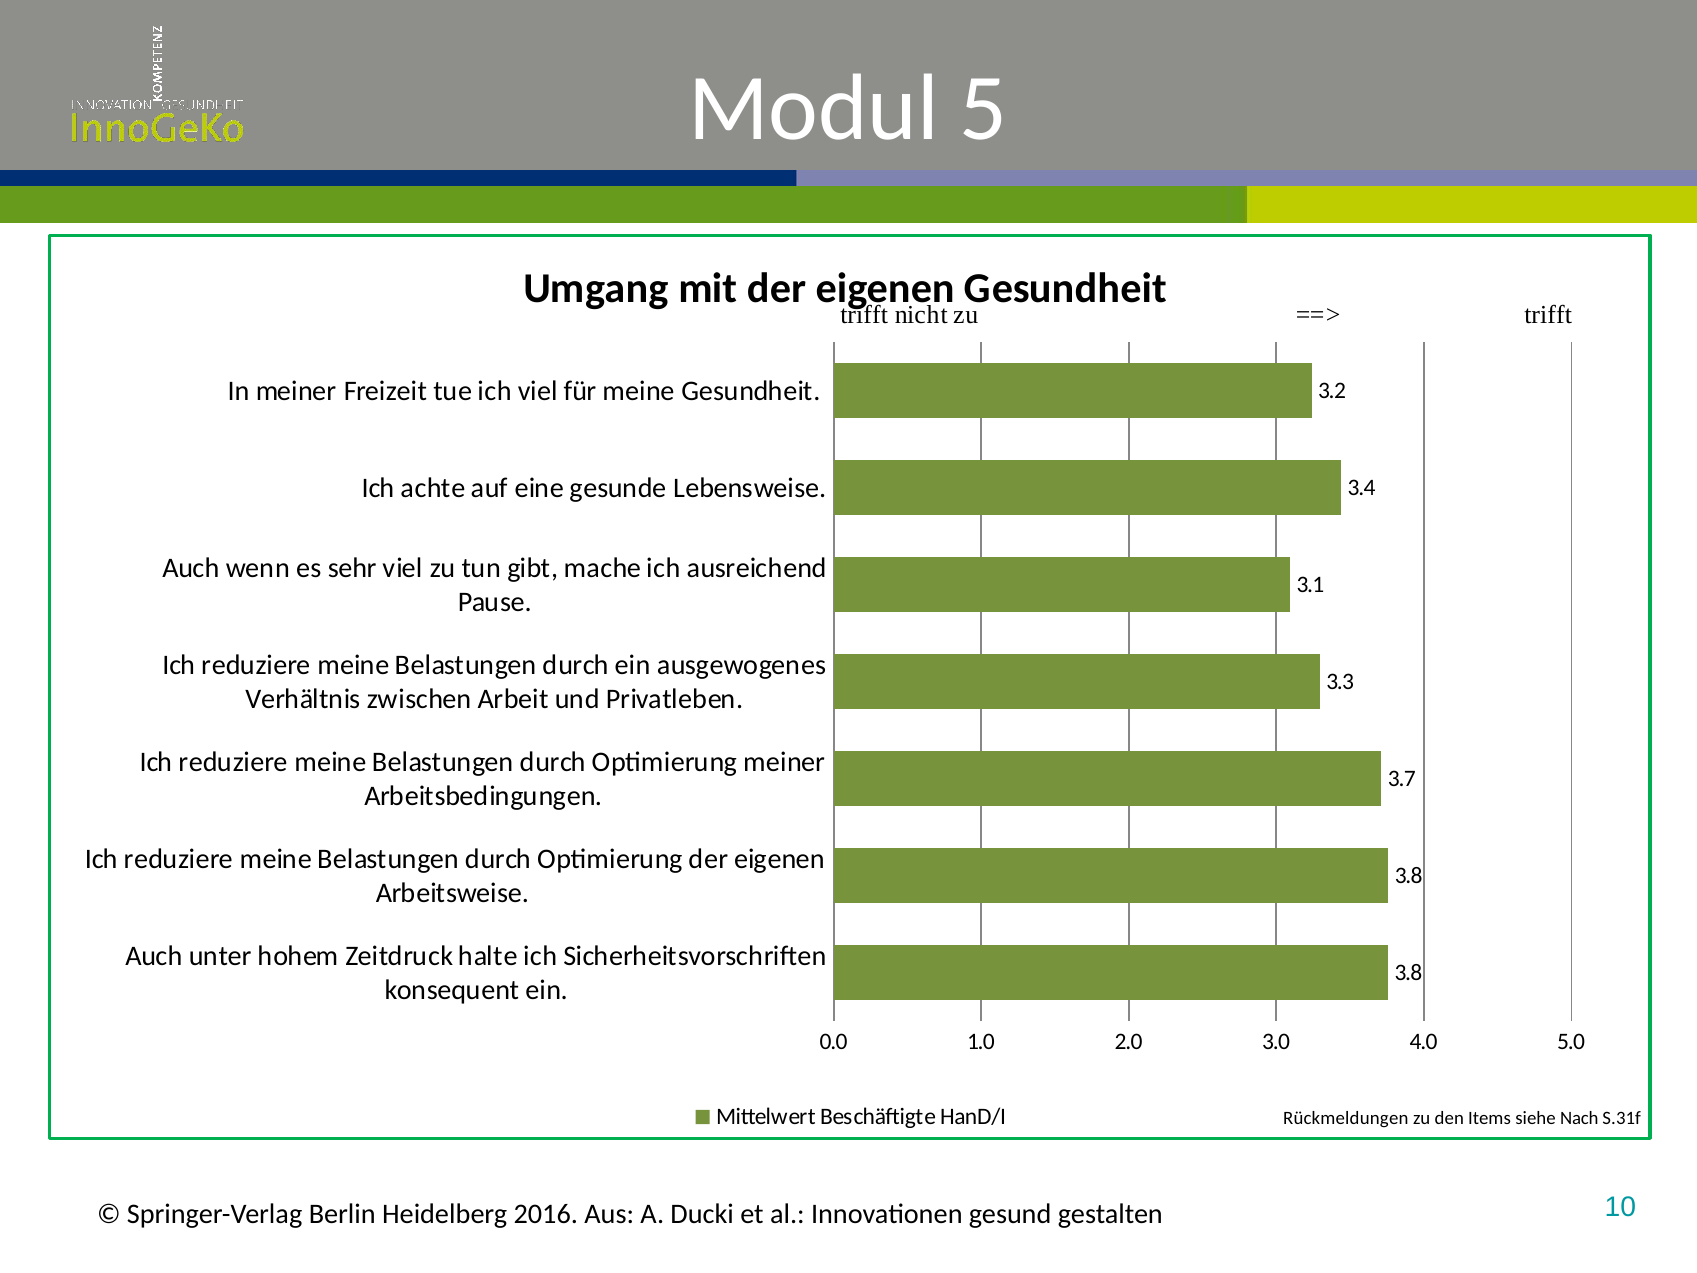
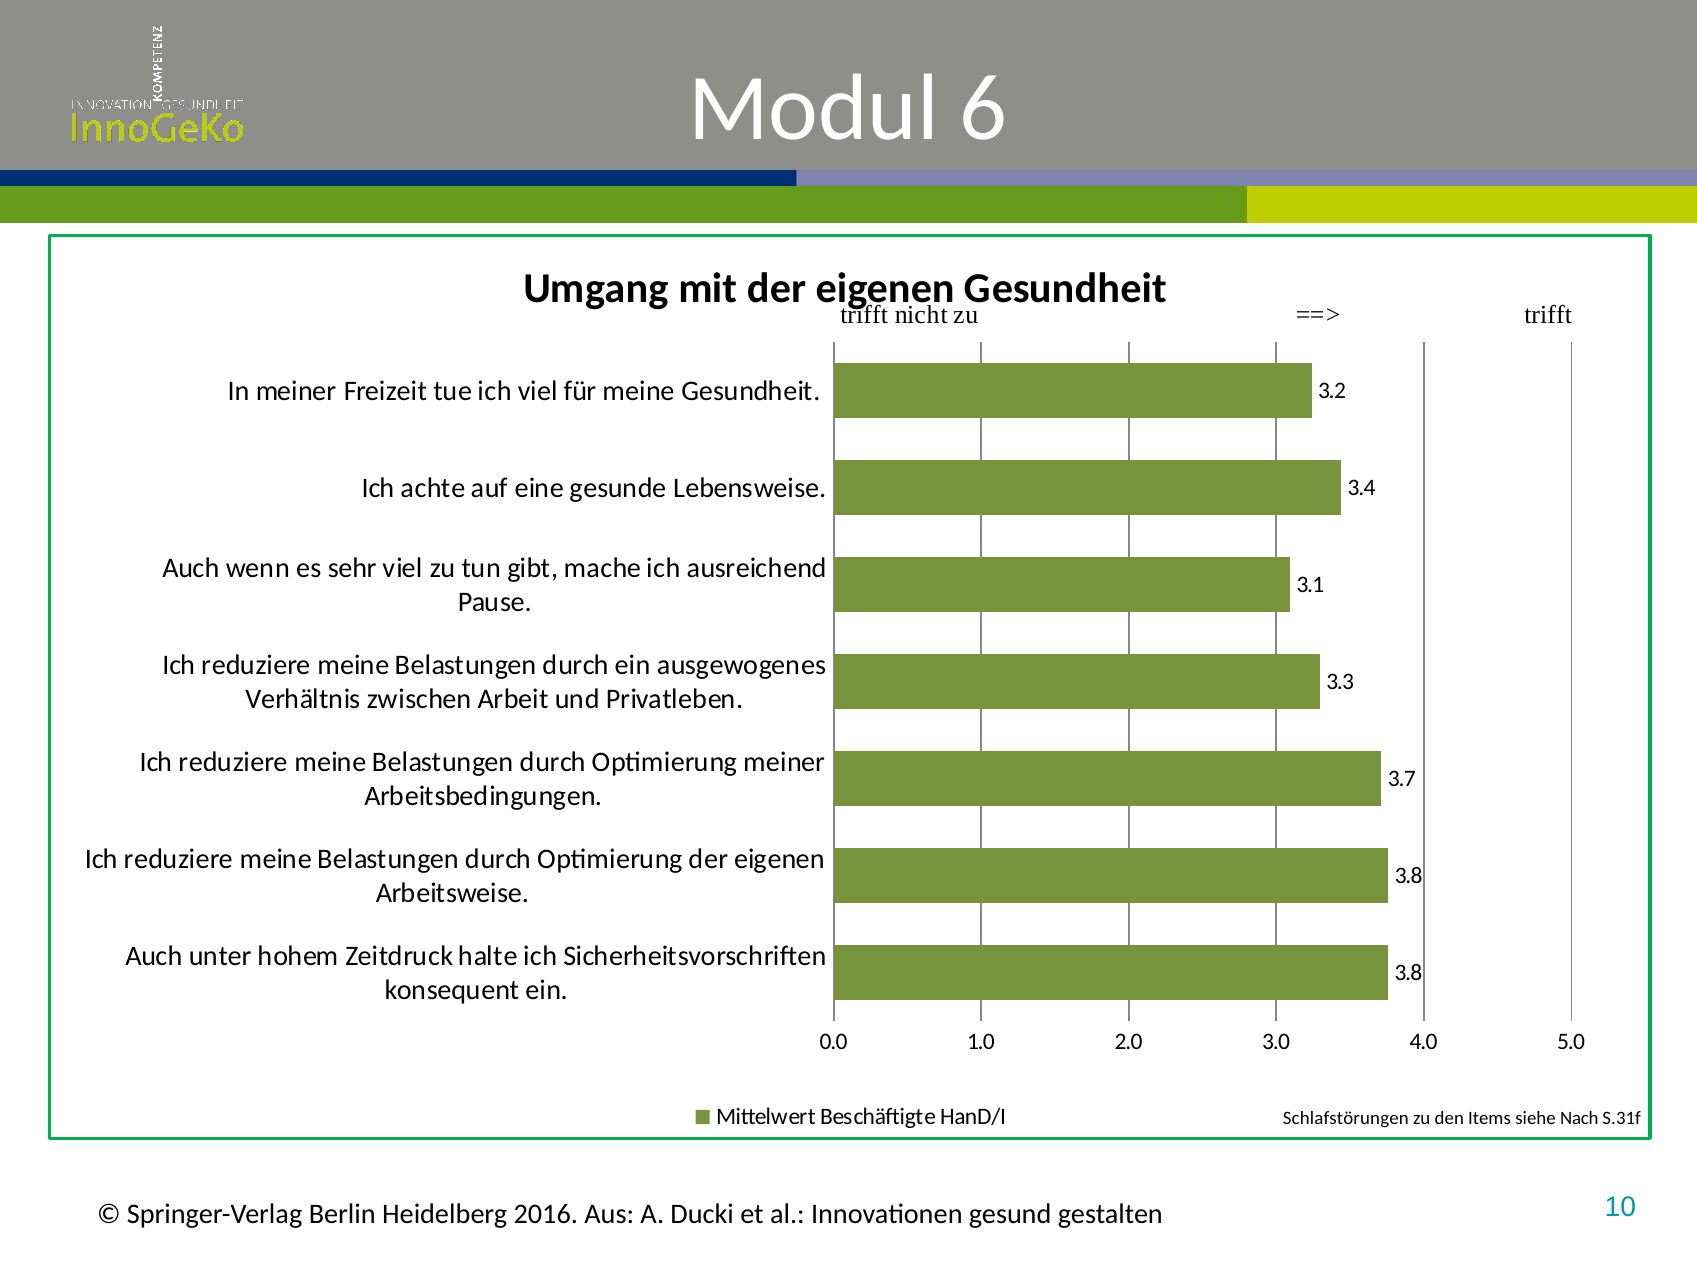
5: 5 -> 6 (984, 108)
Rückmeldungen: Rückmeldungen -> Schlafstörungen (1346, 1118)
